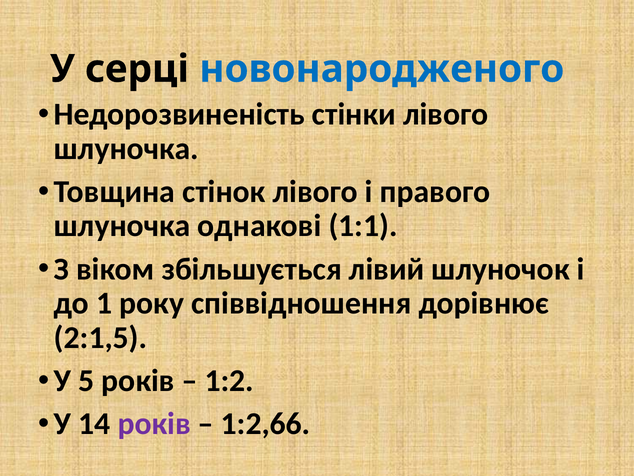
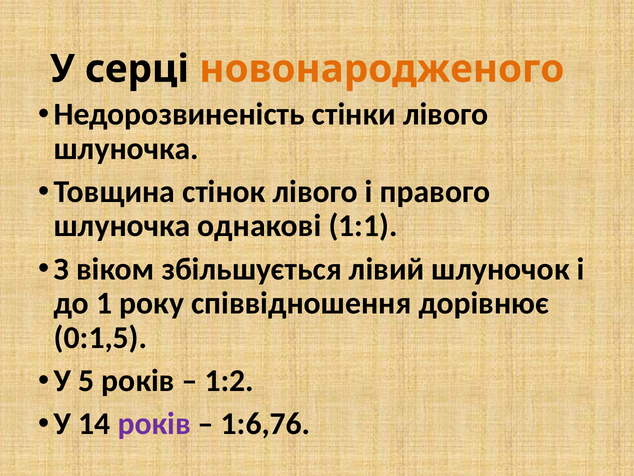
новонародженого colour: blue -> orange (382, 69)
2:1,5: 2:1,5 -> 0:1,5 (100, 337)
1:2,66: 1:2,66 -> 1:6,76 (266, 423)
